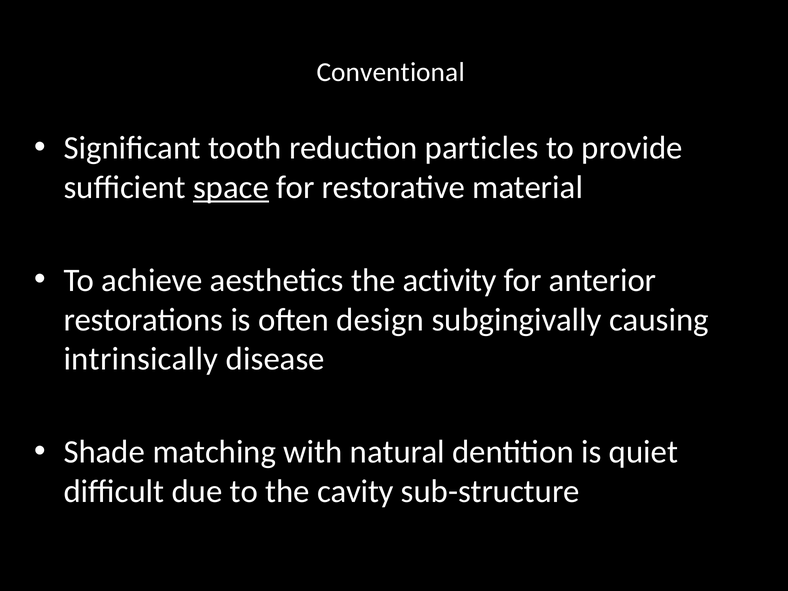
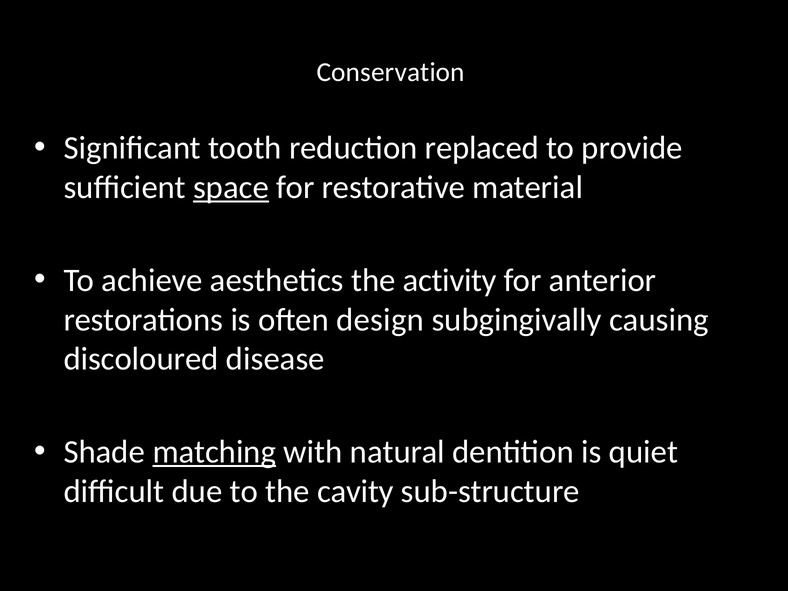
Conventional: Conventional -> Conservation (391, 72)
particles: particles -> replaced (482, 148)
intrinsically: intrinsically -> discoloured (141, 359)
matching underline: none -> present (214, 452)
